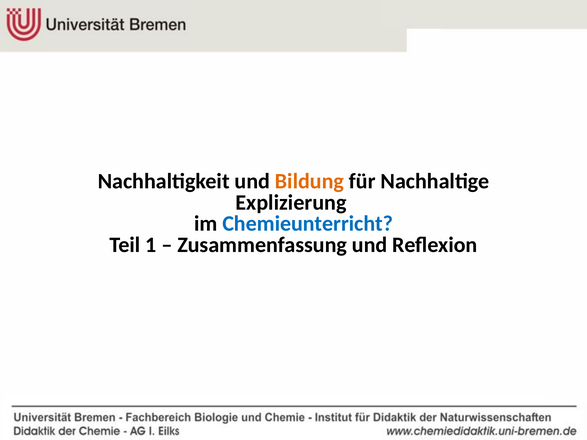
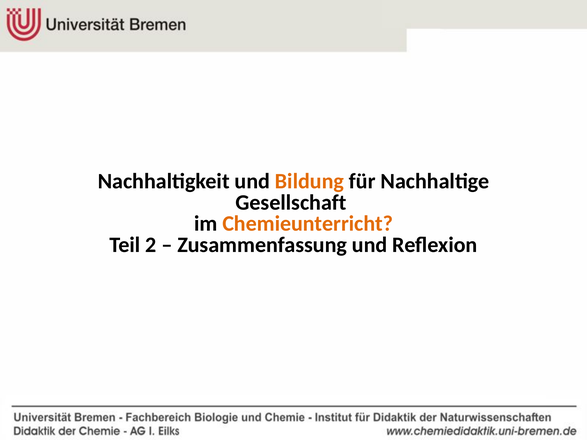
Explizierung: Explizierung -> Gesellschaft (291, 203)
Chemieunterricht colour: blue -> orange (308, 224)
1: 1 -> 2 (151, 245)
